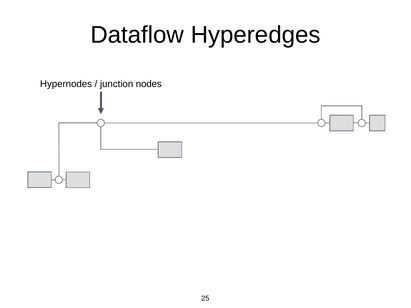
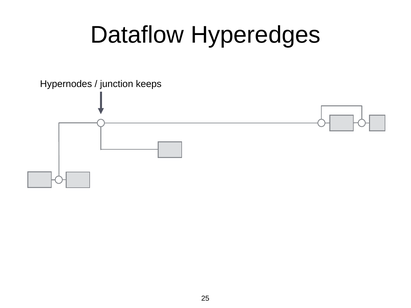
nodes: nodes -> keeps (149, 84)
